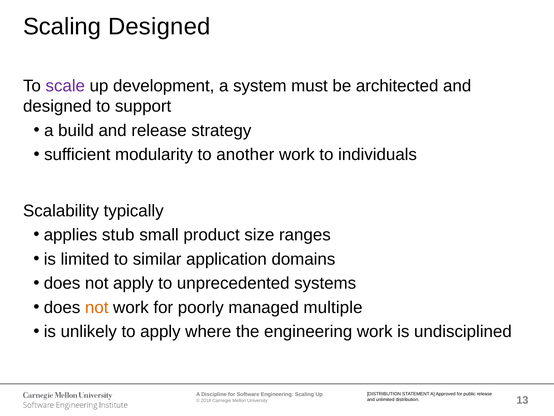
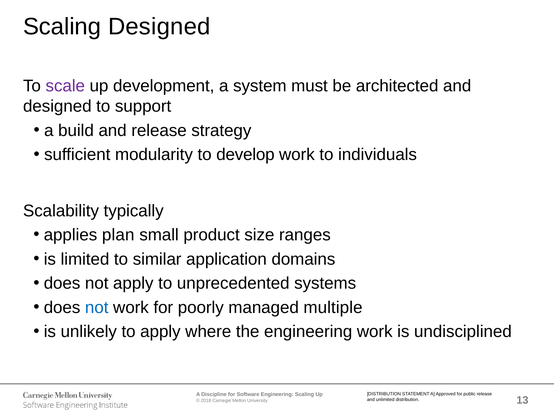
another: another -> develop (245, 155)
stub: stub -> plan (118, 235)
not colour: orange -> blue (97, 307)
